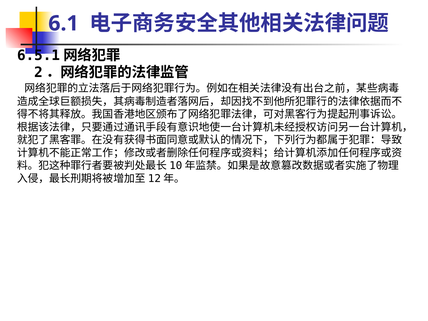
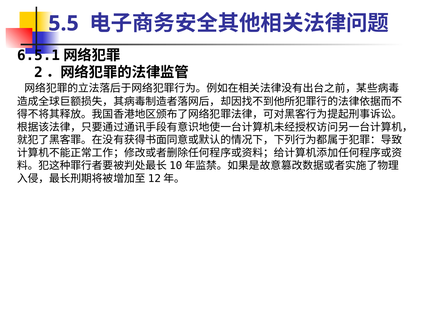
6.1: 6.1 -> 5.5 (64, 23)
